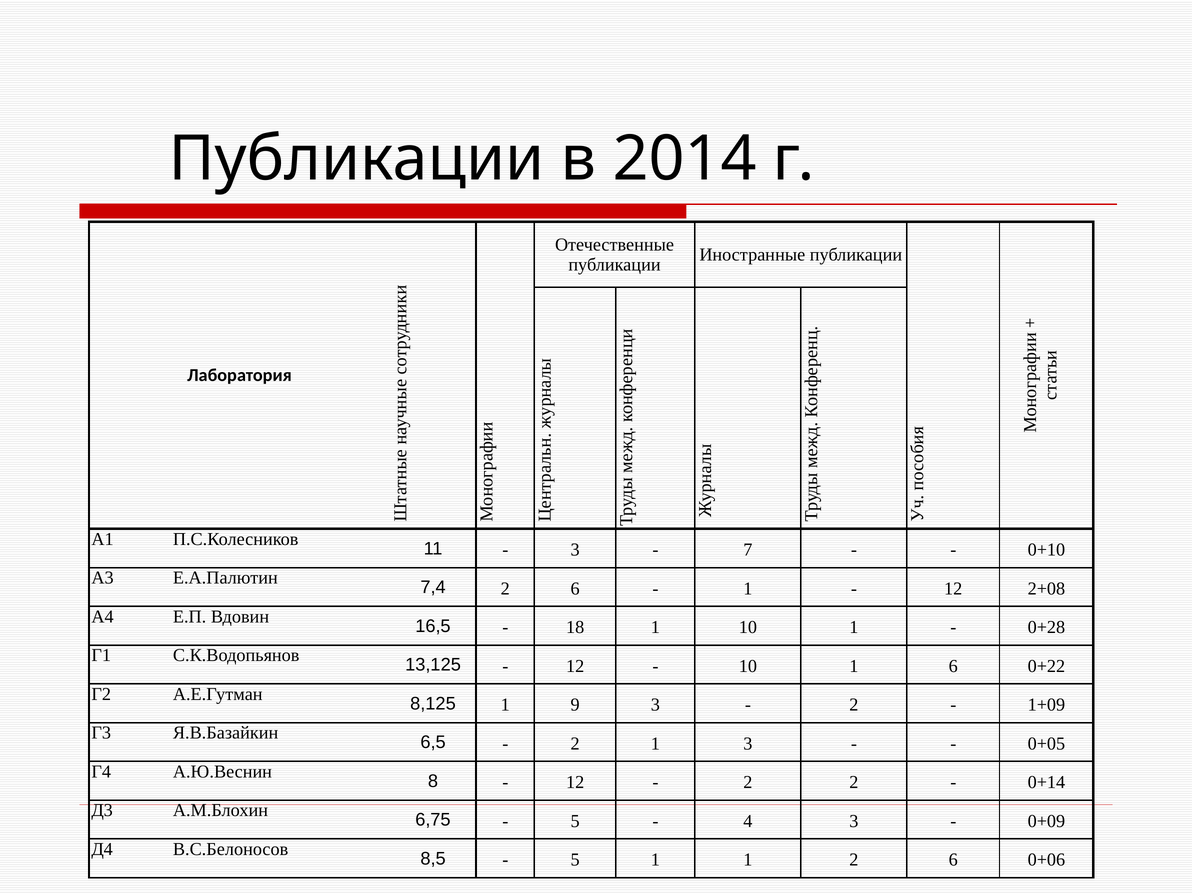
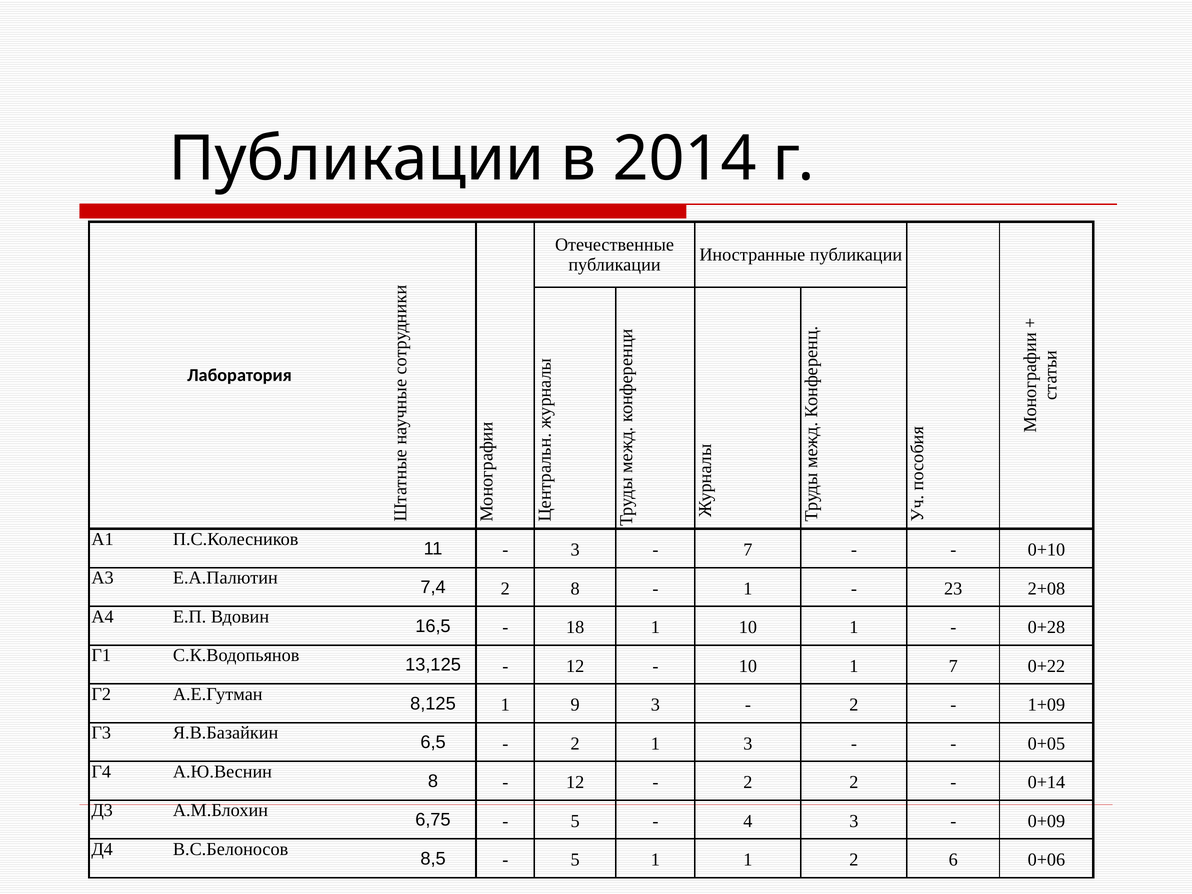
7,4 2 6: 6 -> 8 (575, 589)
12: 12 -> 23 (953, 589)
1 6: 6 -> 7 (953, 666)
